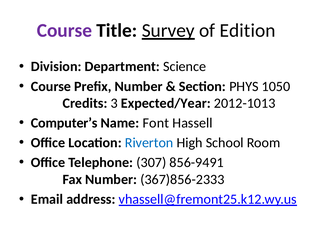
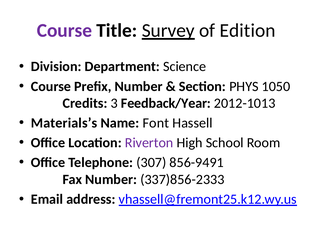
Expected/Year: Expected/Year -> Feedback/Year (166, 103)
Computer’s: Computer’s -> Materials’s (64, 123)
Riverton colour: blue -> purple (149, 143)
367)856-2333: 367)856-2333 -> 337)856-2333 (182, 179)
